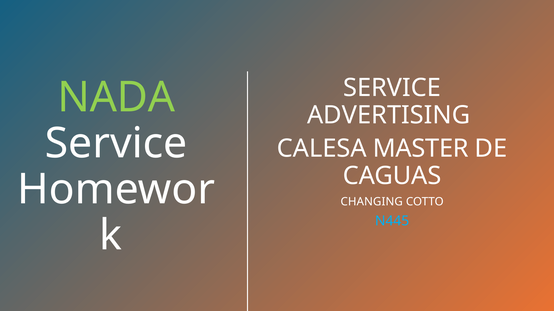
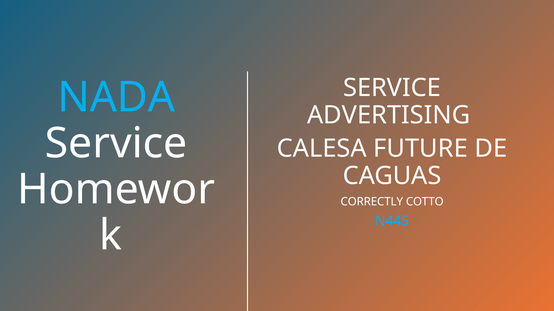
NADA colour: light green -> light blue (116, 98)
MASTER: MASTER -> FUTURE (421, 149)
CHANGING: CHANGING -> CORRECTLY (372, 202)
